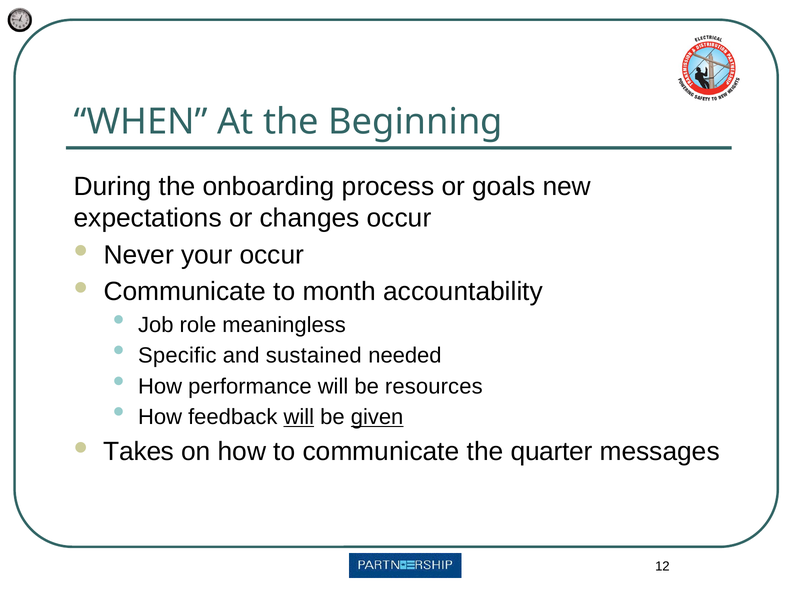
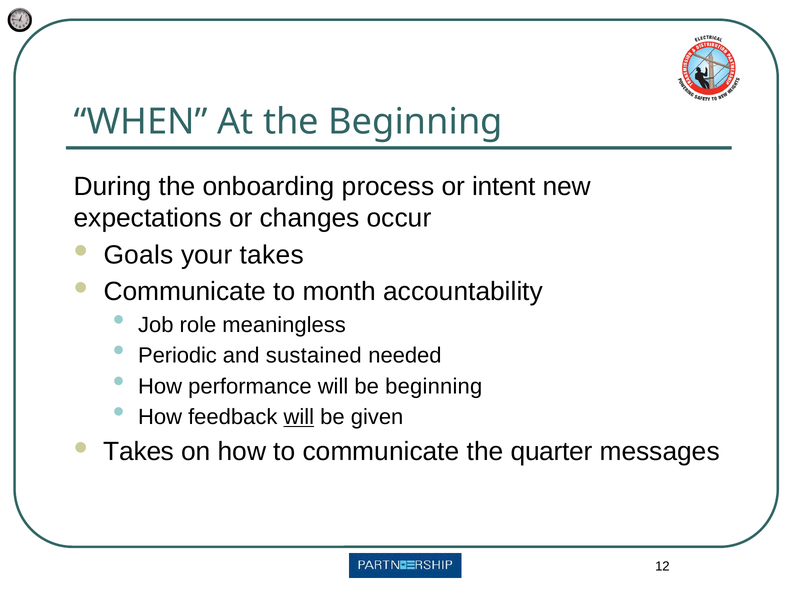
goals: goals -> intent (504, 186)
Never: Never -> Goals (139, 255)
your occur: occur -> takes (272, 255)
Specific: Specific -> Periodic (177, 356)
be resources: resources -> beginning (434, 387)
given underline: present -> none (377, 417)
